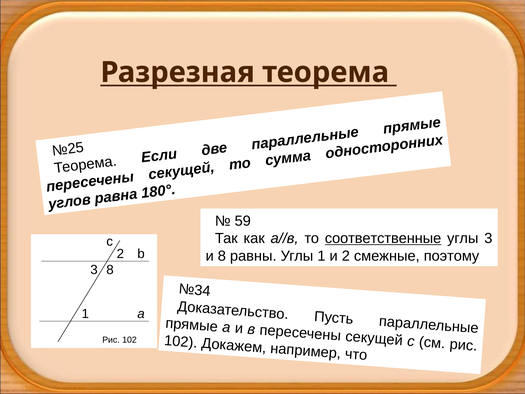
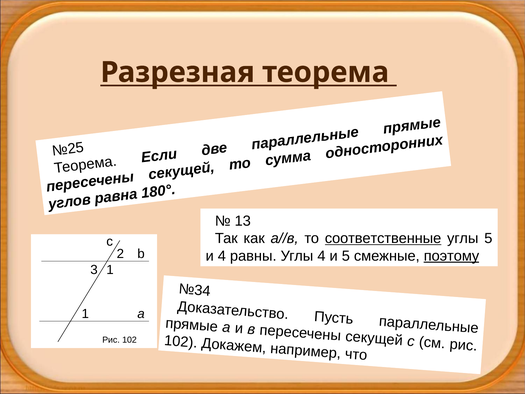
59: 59 -> 13 (243, 221)
углы 3: 3 -> 5 (488, 238)
и 8: 8 -> 4 (222, 256)
Углы 1: 1 -> 4 (321, 256)
и 2: 2 -> 5 (346, 256)
поэтому underline: none -> present (451, 256)
3 8: 8 -> 1 (110, 270)
